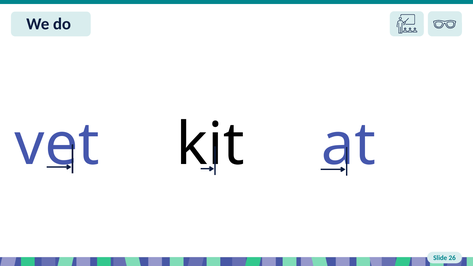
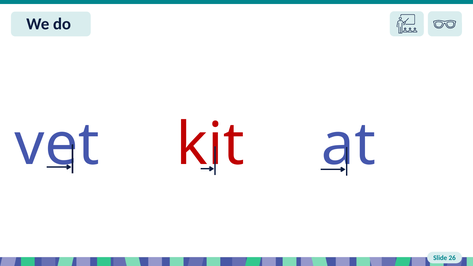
kit colour: black -> red (210, 145)
